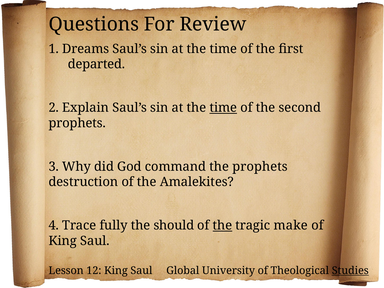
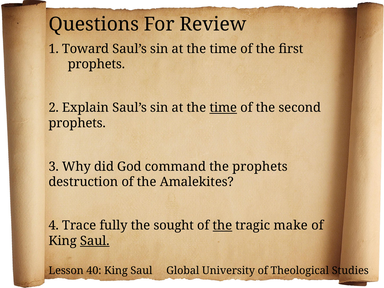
Dreams: Dreams -> Toward (86, 49)
departed: departed -> prophets (96, 64)
should: should -> sought (174, 226)
Saul underline: none -> present (95, 241)
12: 12 -> 40 (94, 271)
Studies underline: present -> none (350, 271)
